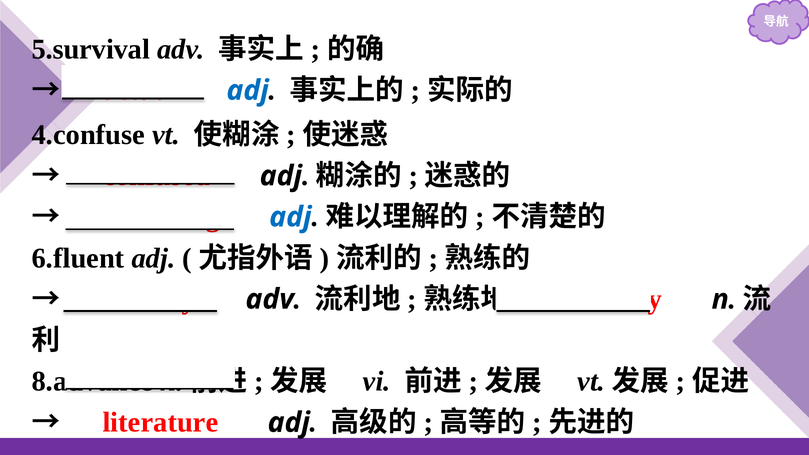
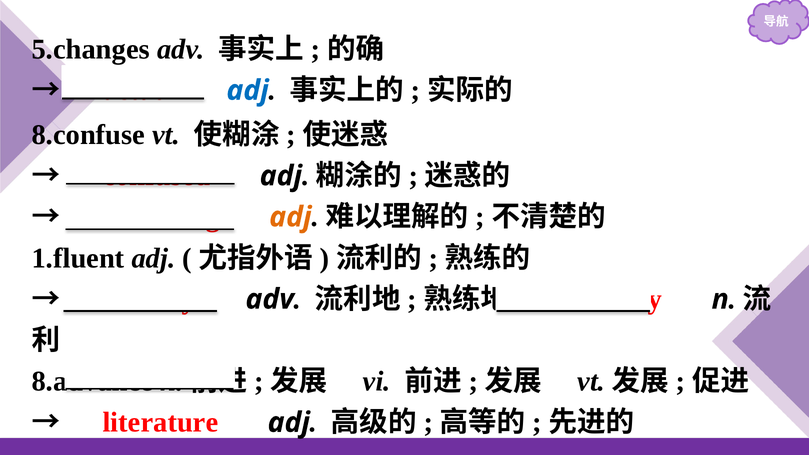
5.survival: 5.survival -> 5.changes (91, 49)
4.confuse: 4.confuse -> 8.confuse (88, 135)
adj colour: blue -> orange (290, 217)
6.fluent: 6.fluent -> 1.fluent (78, 258)
